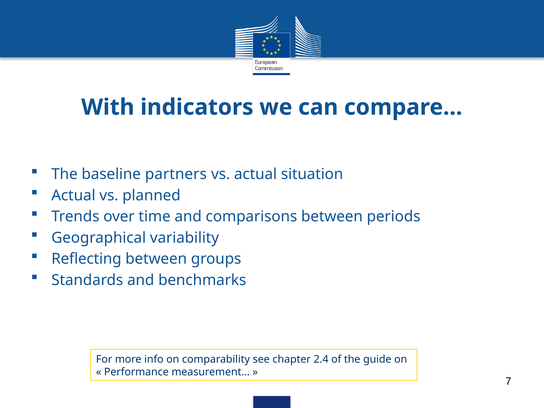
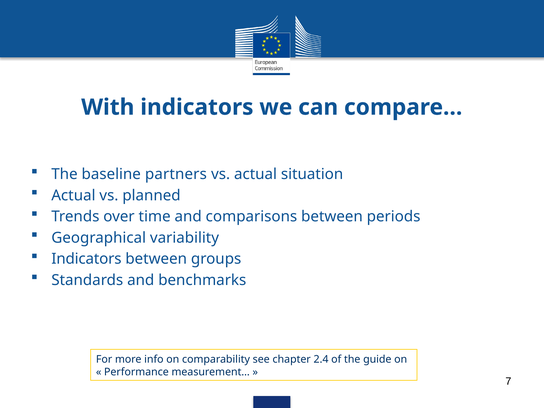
Reflecting: Reflecting -> Indicators (86, 259)
